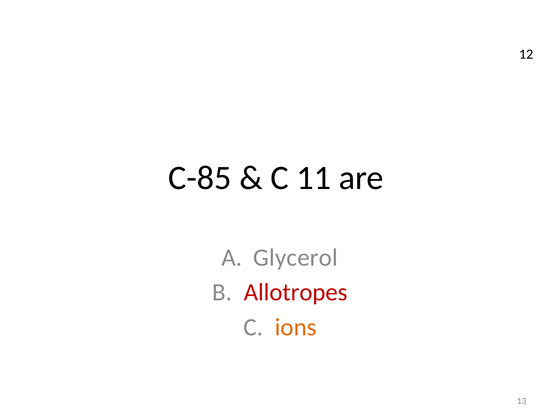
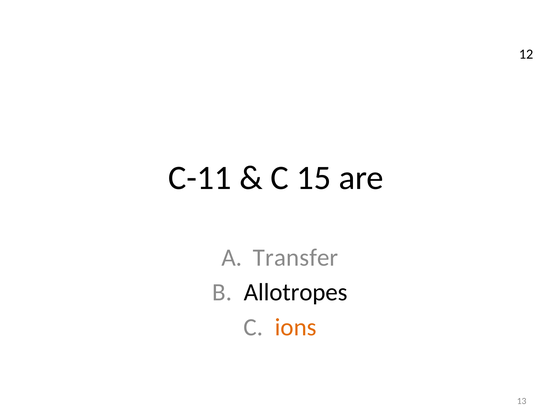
C-85: C-85 -> C-11 (200, 178)
11: 11 -> 15 (314, 178)
Glycerol: Glycerol -> Transfer (296, 257)
Allotropes colour: red -> black (296, 292)
